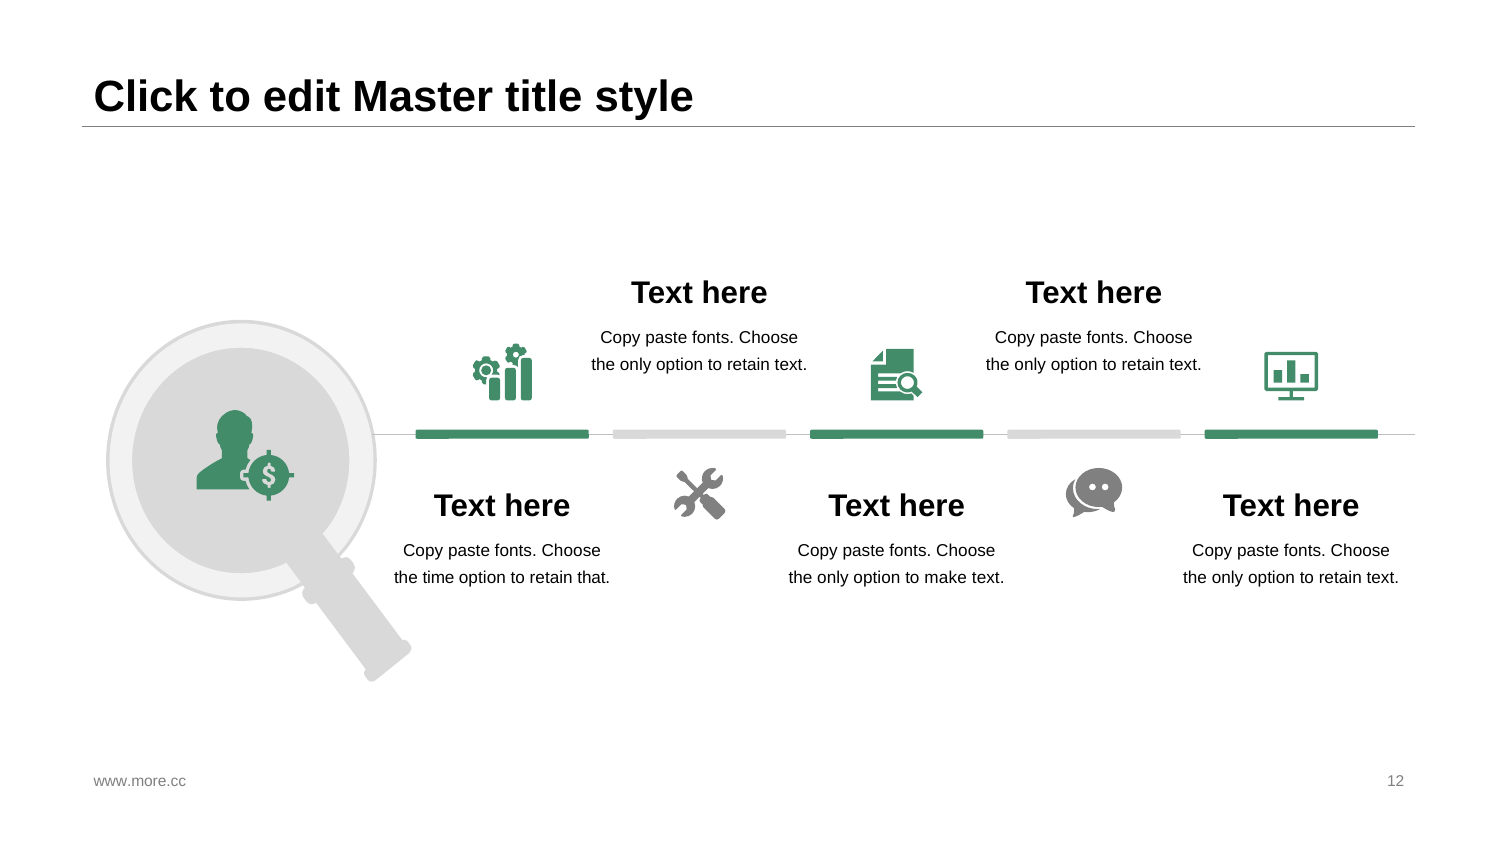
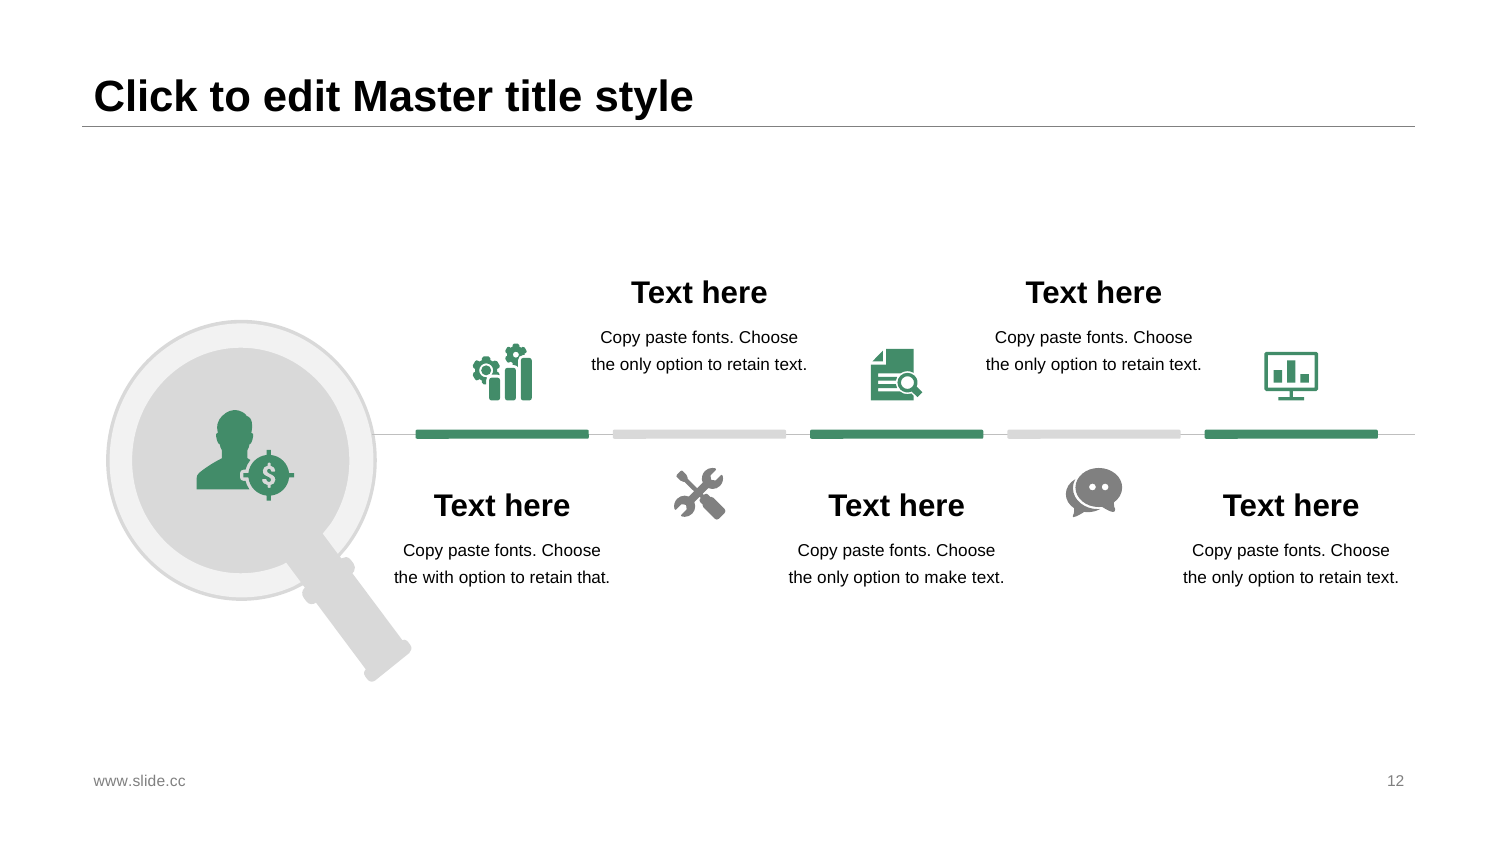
time: time -> with (438, 577)
www.more.cc: www.more.cc -> www.slide.cc (140, 780)
